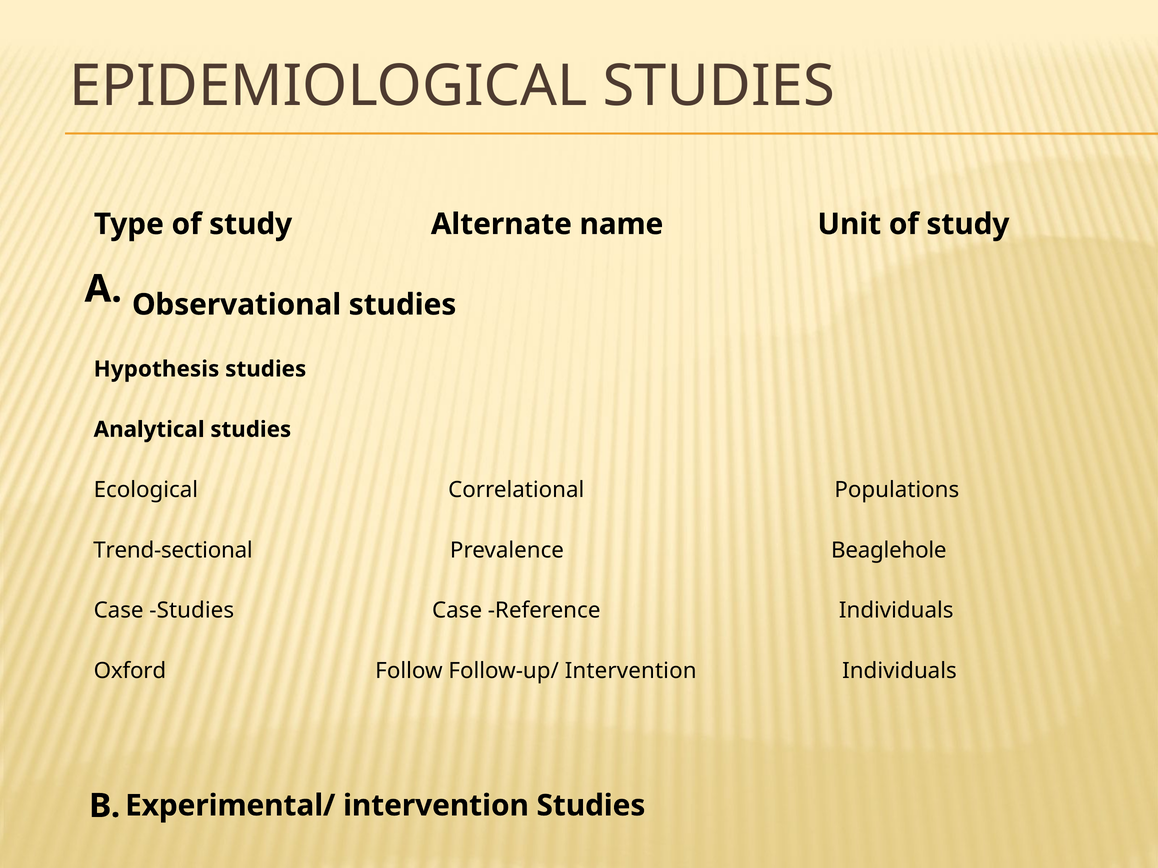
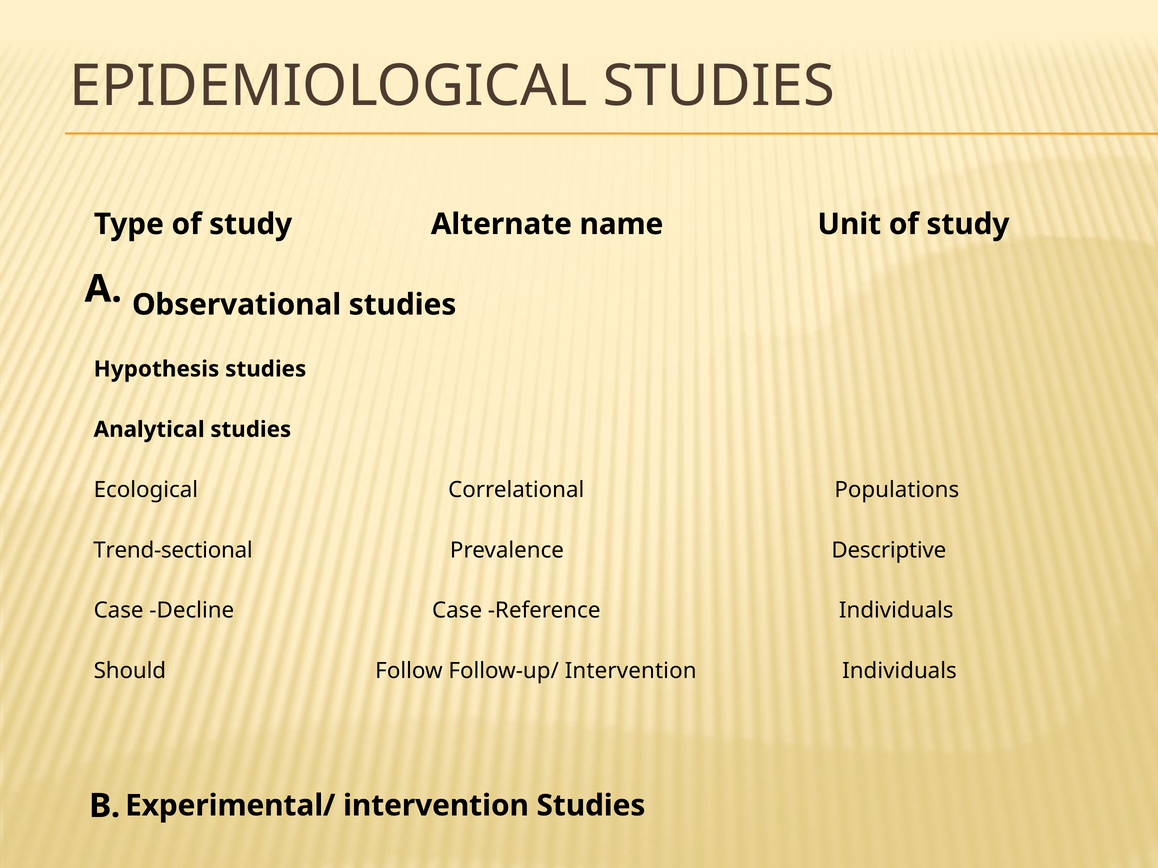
Beaglehole: Beaglehole -> Descriptive (889, 551)
Case Studies: Studies -> Decline (192, 611)
Oxford: Oxford -> Should (130, 671)
